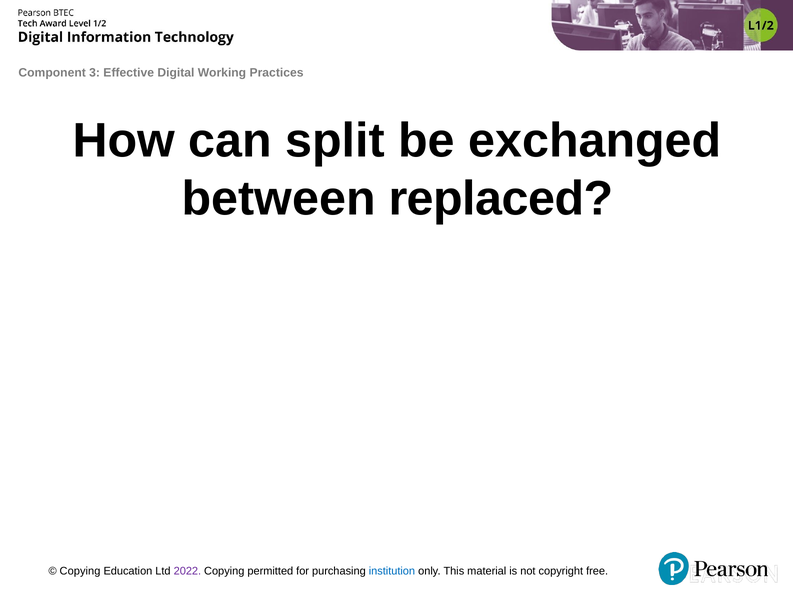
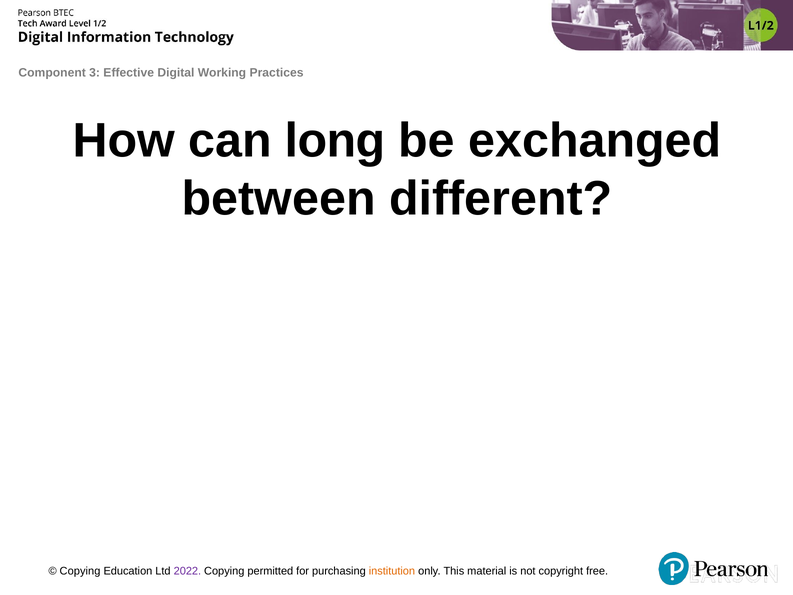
split: split -> long (335, 141)
replaced: replaced -> different (501, 199)
institution colour: blue -> orange (392, 571)
